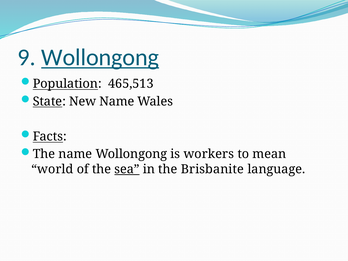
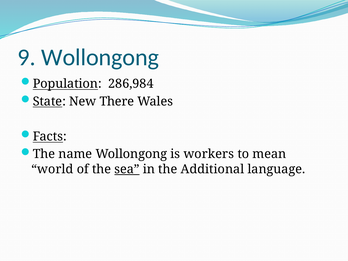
Wollongong underline: present -> none (100, 57)
465,513: 465,513 -> 286,984 (131, 84)
New Name: Name -> There (117, 101)
Brisbanite: Brisbanite -> Additional (212, 169)
